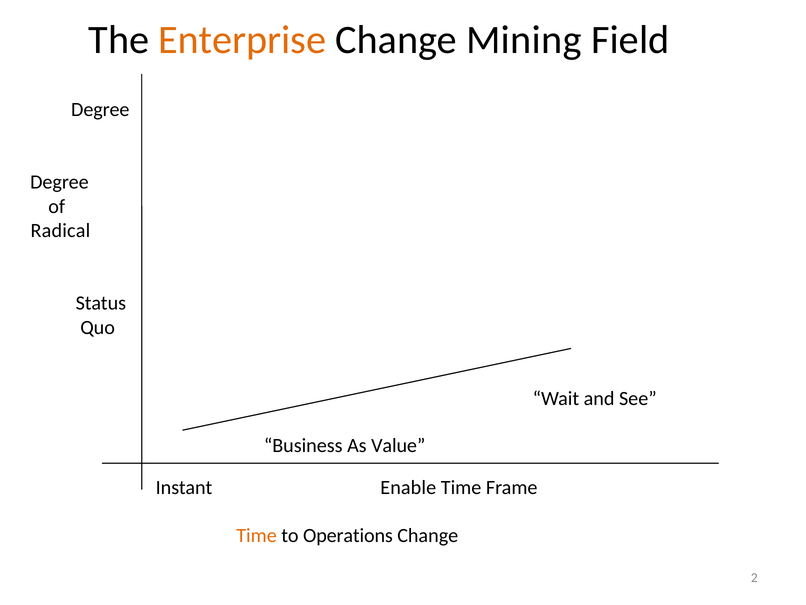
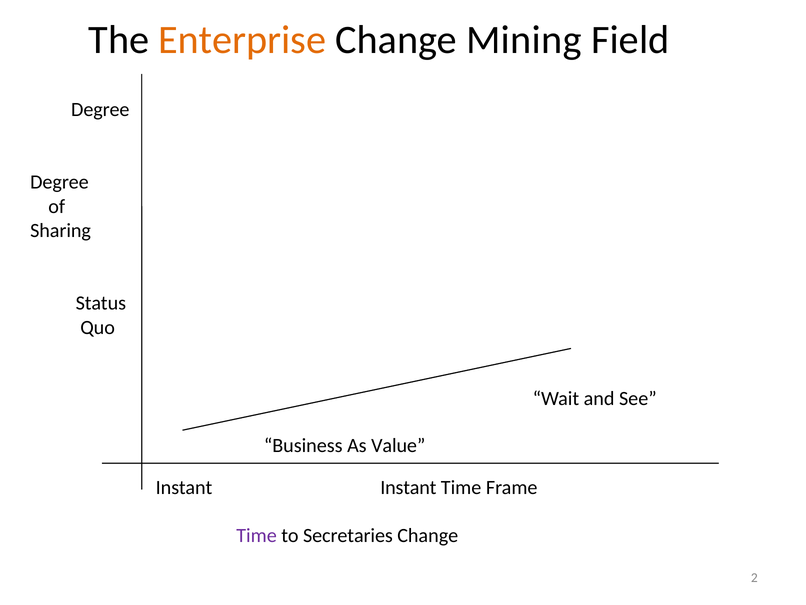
Radical: Radical -> Sharing (61, 230)
Instant Enable: Enable -> Instant (408, 487)
Time colour: orange -> purple (257, 535)
Operations: Operations -> Secretaries (348, 535)
